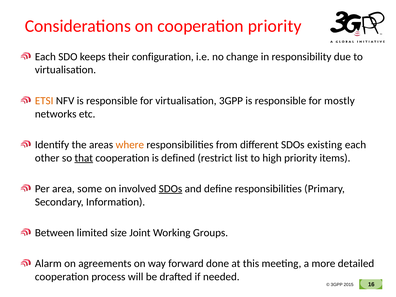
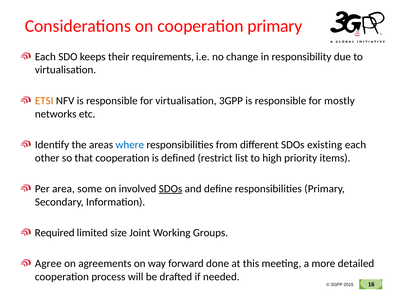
cooperation priority: priority -> primary (275, 26)
configuration: configuration -> requirements (163, 57)
where colour: orange -> blue (130, 145)
that underline: present -> none (84, 158)
Between: Between -> Required (55, 233)
Alarm: Alarm -> Agree (48, 264)
